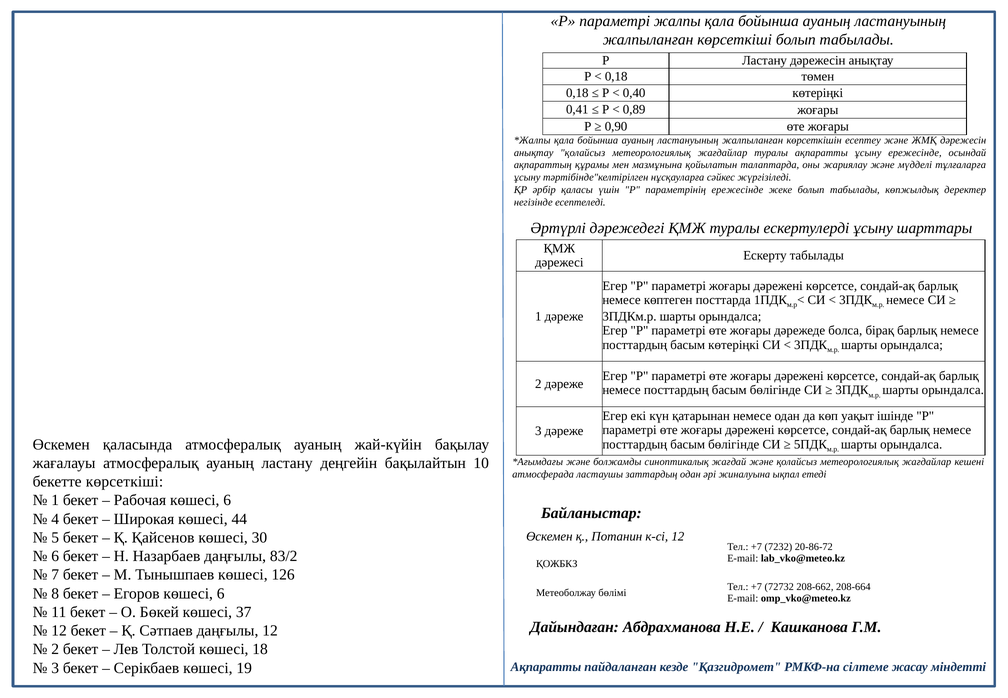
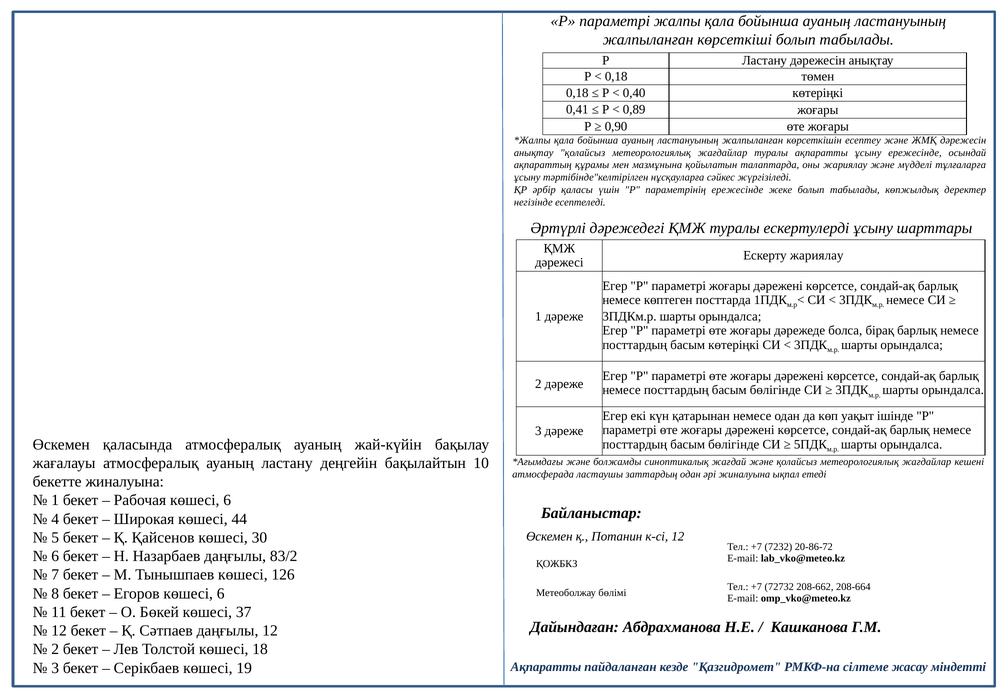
Ескерту табылады: табылады -> жариялау (817, 256)
бекетте көрсеткіші: көрсеткіші -> жиналуына (125, 482)
